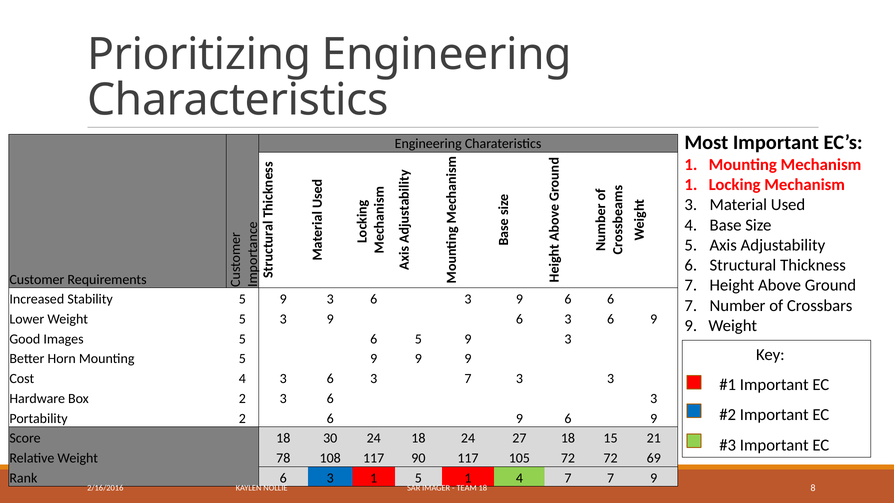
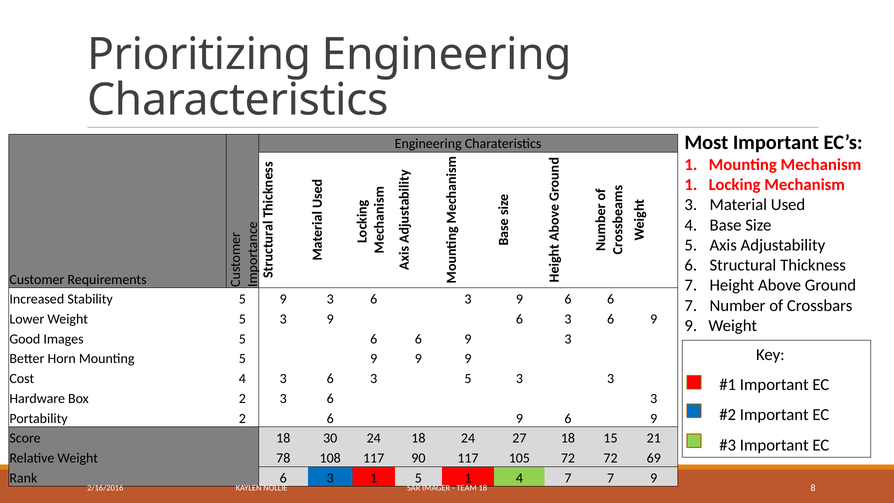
5 6 5: 5 -> 6 (418, 339)
3 7: 7 -> 5 (468, 379)
